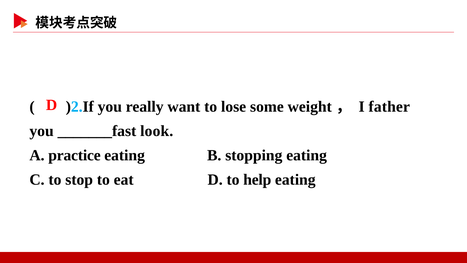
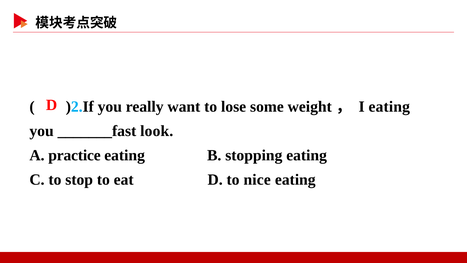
I father: father -> eating (389, 107)
help: help -> nice (257, 179)
